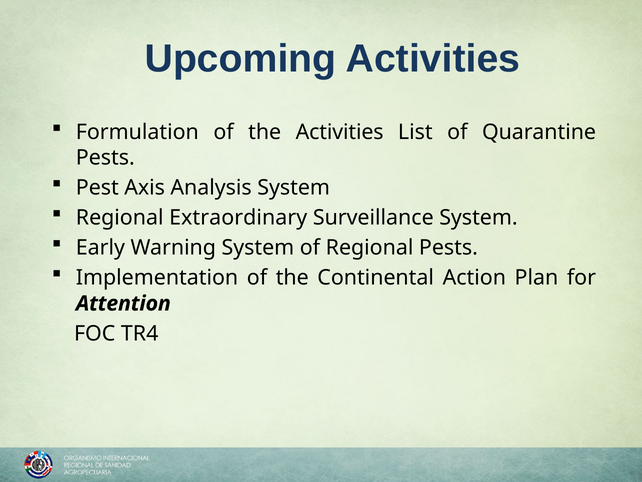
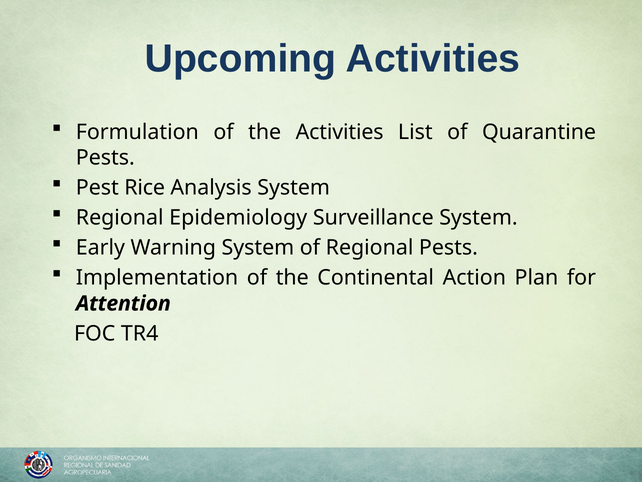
Axis: Axis -> Rice (145, 188)
Extraordinary: Extraordinary -> Epidemiology (238, 218)
